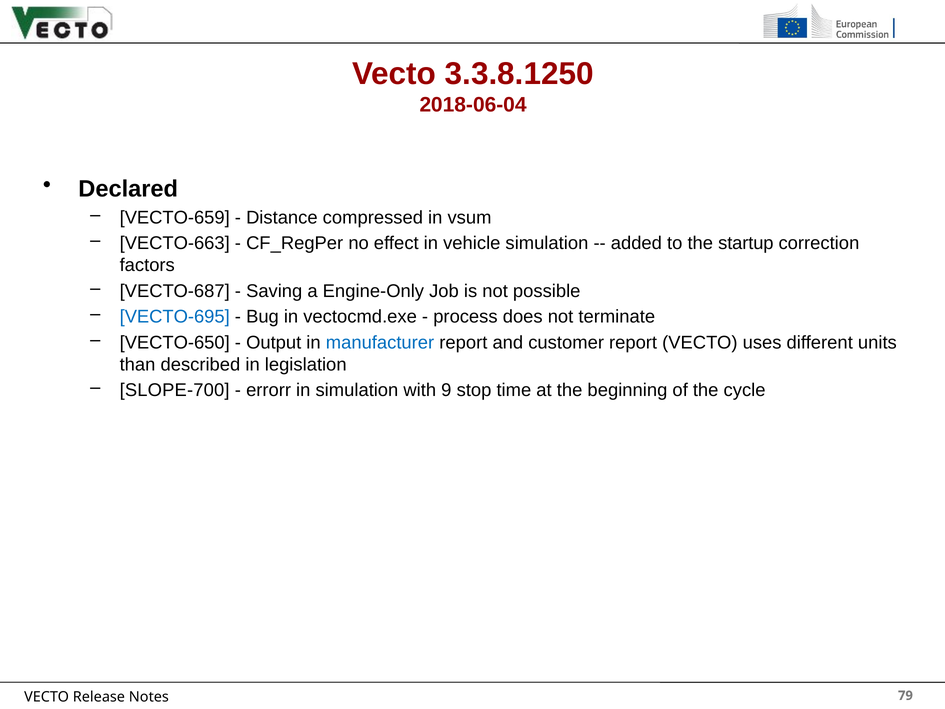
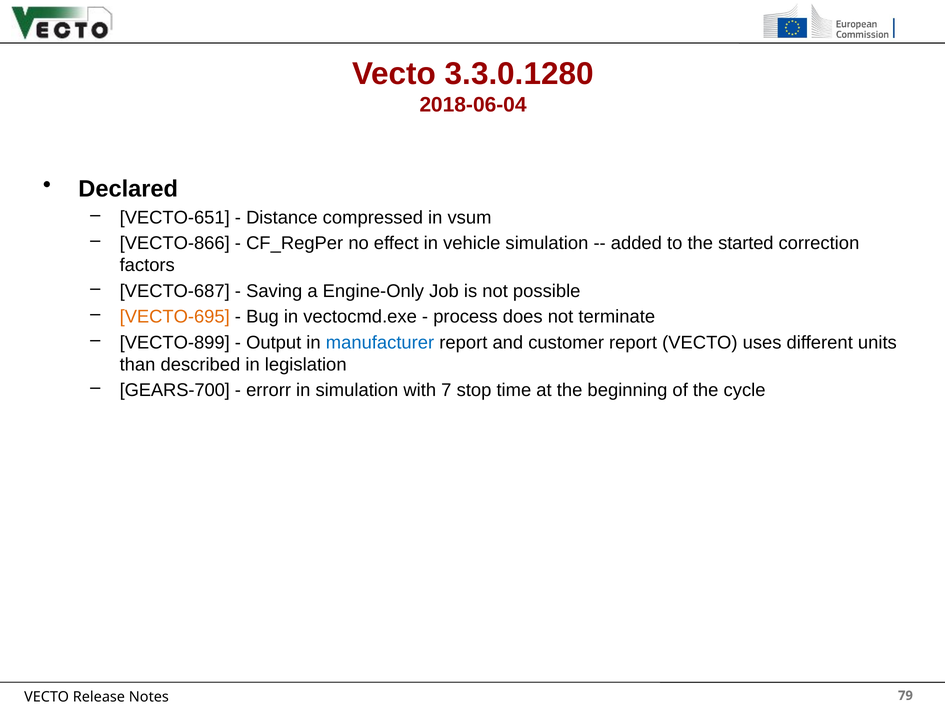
3.3.8.1250: 3.3.8.1250 -> 3.3.0.1280 (519, 74)
VECTO-659: VECTO-659 -> VECTO-651 (175, 217)
VECTO-663: VECTO-663 -> VECTO-866 (175, 243)
startup: startup -> started (746, 243)
VECTO-695 colour: blue -> orange (175, 317)
VECTO-650: VECTO-650 -> VECTO-899 (175, 342)
SLOPE-700: SLOPE-700 -> GEARS-700 (175, 390)
9: 9 -> 7 (446, 390)
